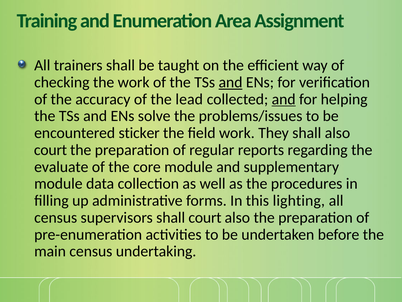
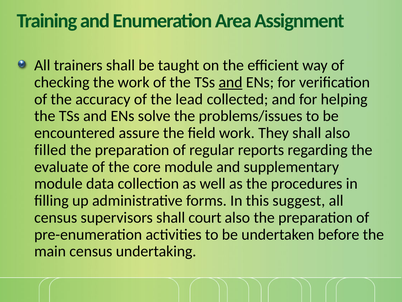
and underline: present -> none (284, 99)
sticker: sticker -> assure (139, 133)
court: court -> filled (50, 150)
lighting: lighting -> suggest (299, 200)
